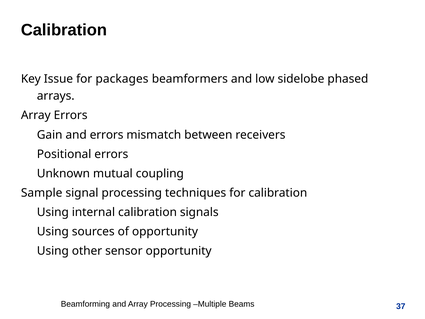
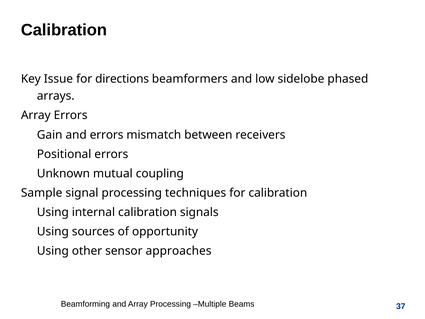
packages: packages -> directions (122, 79)
sensor opportunity: opportunity -> approaches (179, 251)
